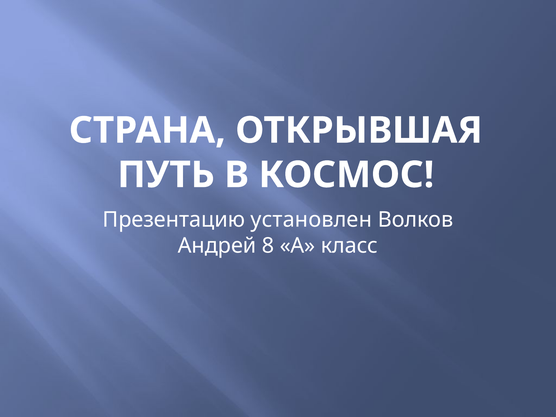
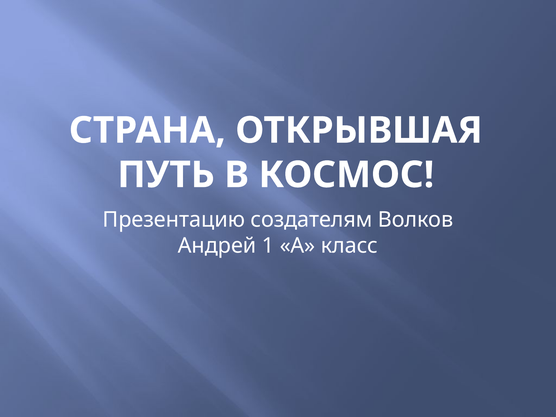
установлен: установлен -> создателям (311, 220)
8: 8 -> 1 (268, 246)
